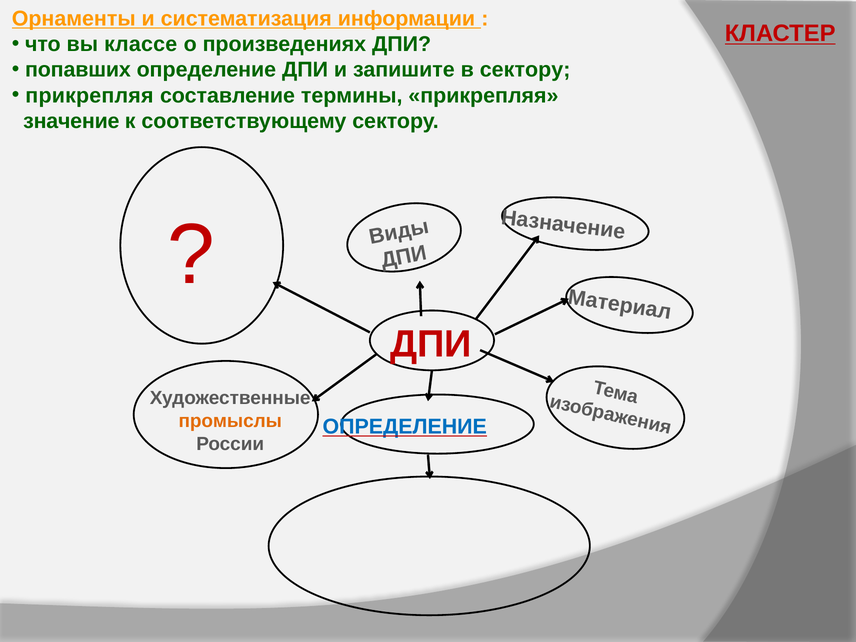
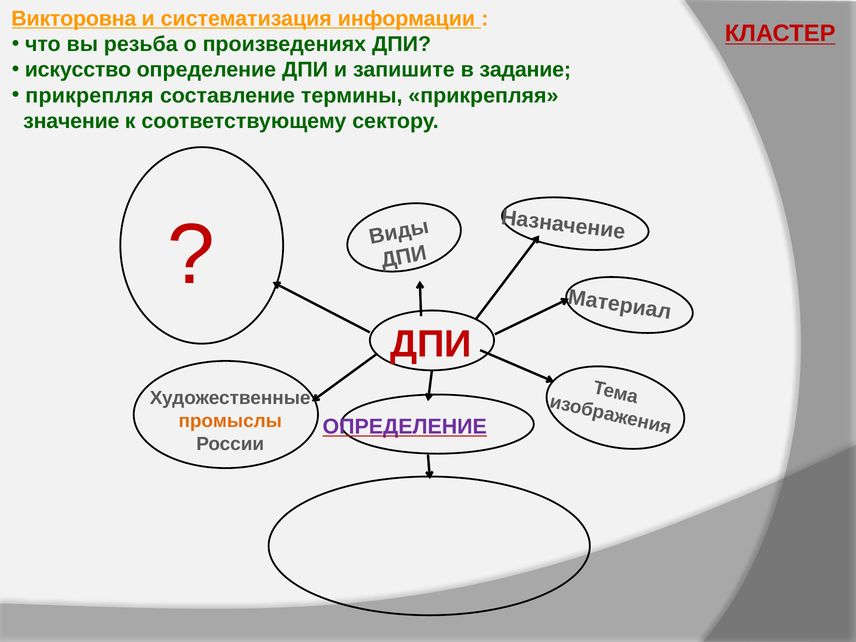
Орнаменты: Орнаменты -> Викторовна (74, 19)
классе: классе -> резьба (141, 44)
попавших: попавших -> искусство (78, 70)
в сектору: сектору -> задание (525, 70)
ОПРЕДЕЛЕНИЕ colour: blue -> purple (405, 426)
